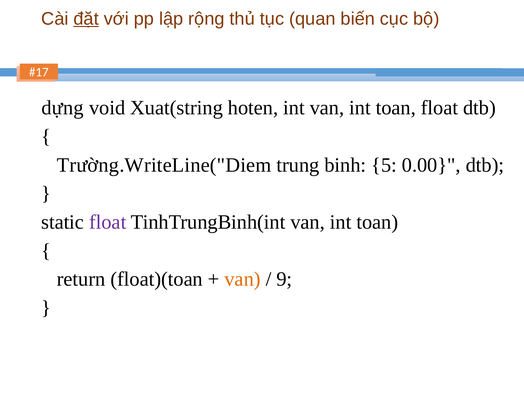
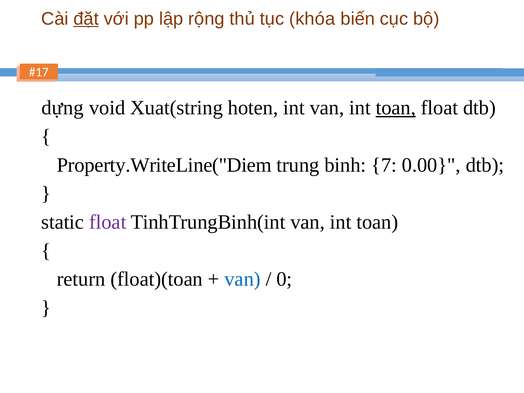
quan: quan -> khóa (312, 19)
toan underline: none -> present (396, 108)
Trường.WriteLine("Diem: Trường.WriteLine("Diem -> Property.WriteLine("Diem (164, 165)
5: 5 -> 7 (384, 165)
van colour: orange -> blue (243, 279)
9: 9 -> 0 (284, 279)
